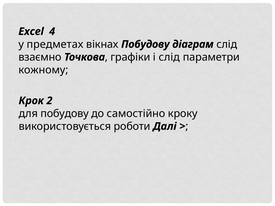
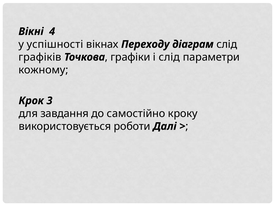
Excel: Excel -> Вікні (31, 32)
предметах: предметах -> успішності (55, 44)
вікнах Побудову: Побудову -> Переходу (145, 44)
взаємно: взаємно -> графіків (40, 57)
2: 2 -> 3 (50, 101)
для побудову: побудову -> завдання (65, 114)
